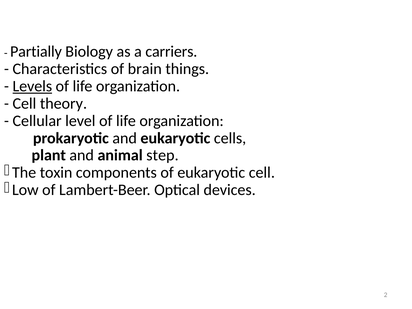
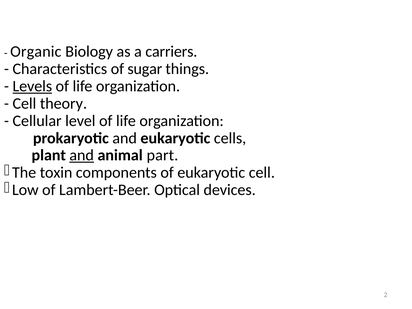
Partially: Partially -> Organic (36, 52)
brain: brain -> sugar (145, 69)
and underline: none -> present (82, 155)
step: step -> part (162, 155)
